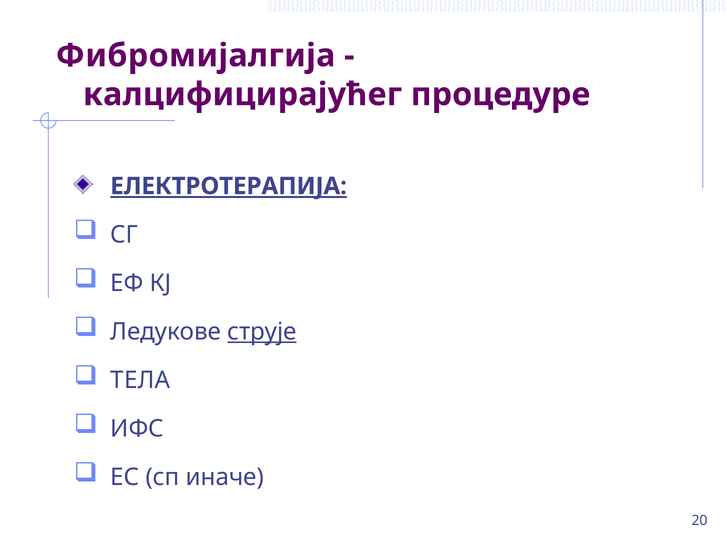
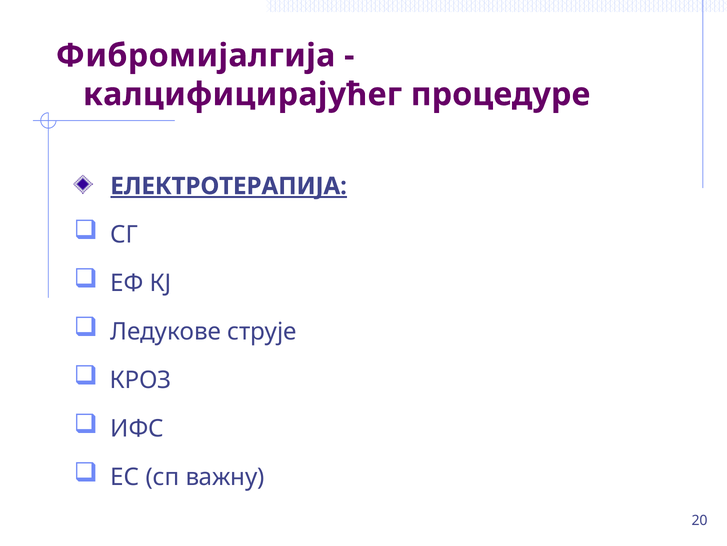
струје underline: present -> none (262, 331)
ТЕЛА: ТЕЛА -> КРОЗ (141, 380)
иначе: иначе -> важну (225, 477)
